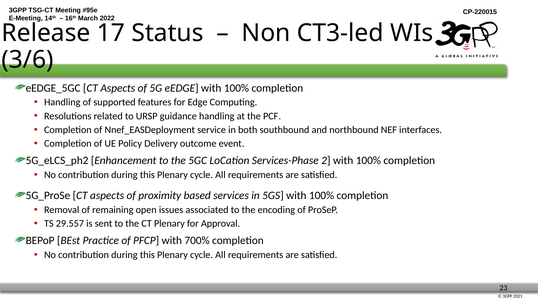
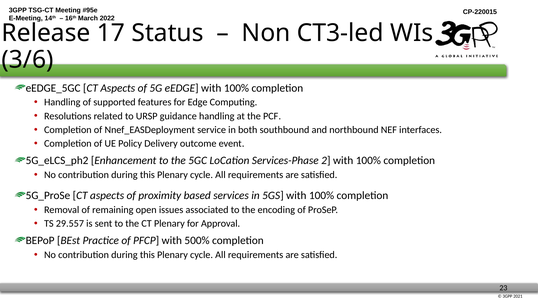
700%: 700% -> 500% (197, 240)
